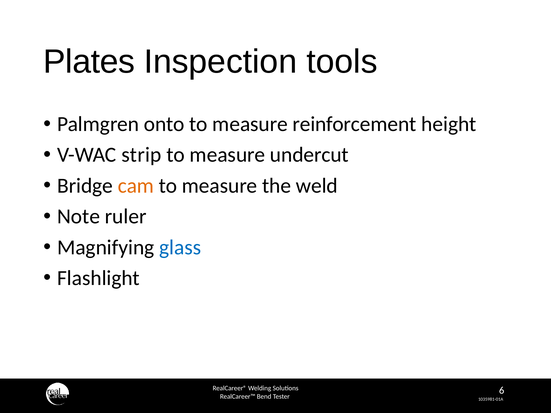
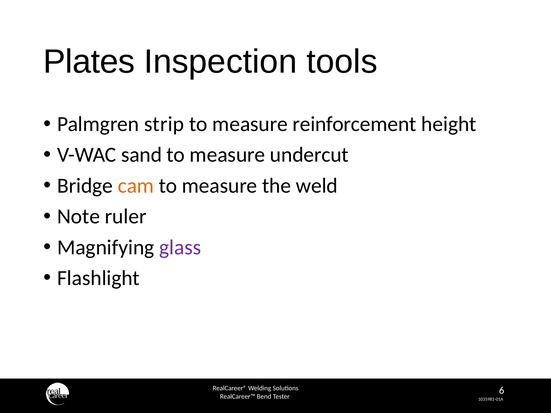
onto: onto -> strip (164, 124)
strip: strip -> sand (142, 155)
glass colour: blue -> purple (180, 247)
